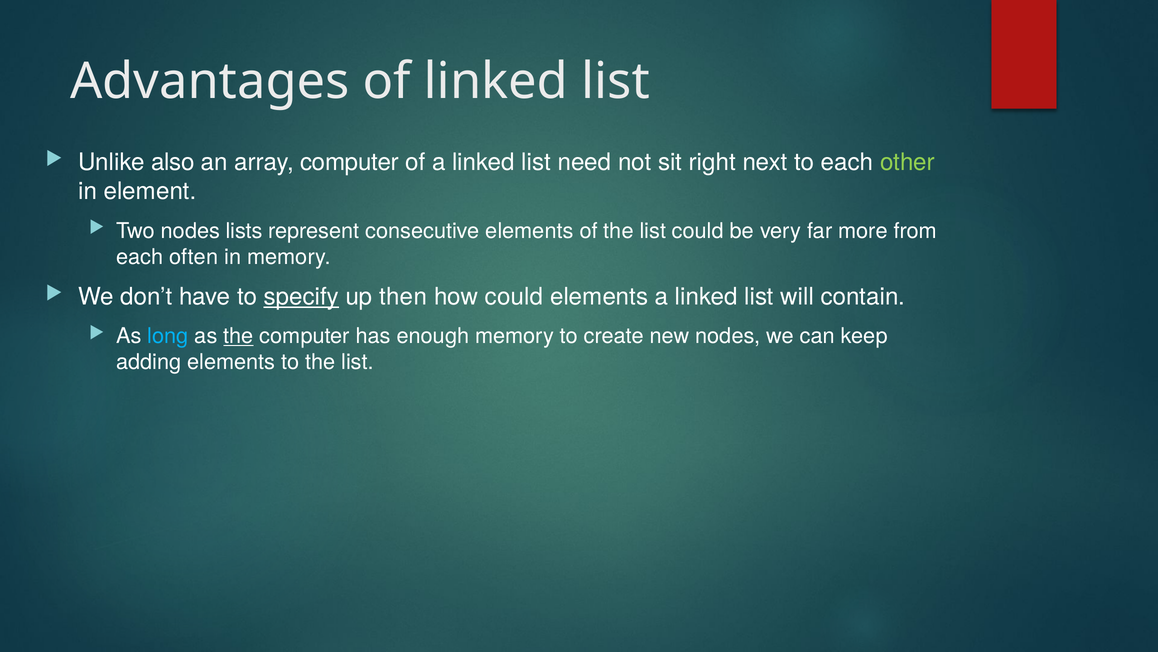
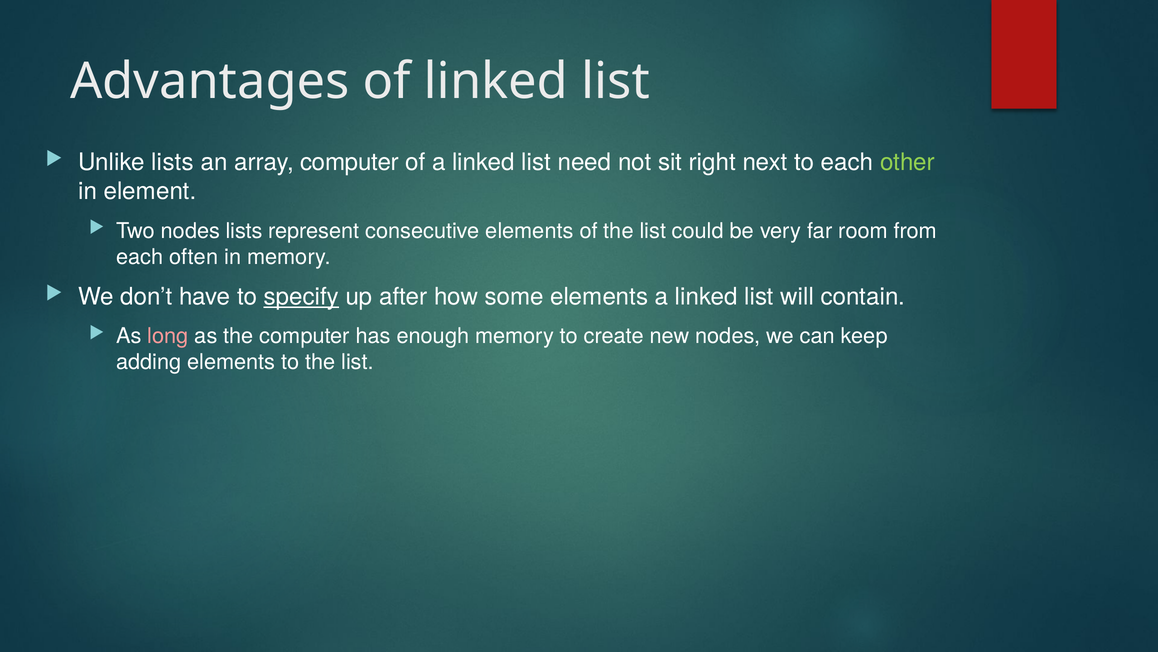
Unlike also: also -> lists (173, 162)
more: more -> room (863, 231)
then: then -> after (403, 296)
how could: could -> some (514, 296)
long colour: light blue -> pink (168, 336)
the underline: present -> none (239, 336)
